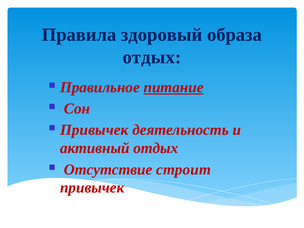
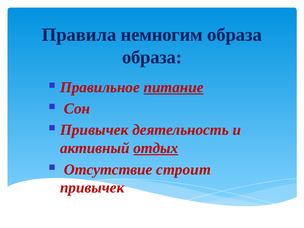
здоровый: здоровый -> немногим (162, 35)
отдых: отдых -> образа (152, 57)
отдых underline: none -> present (156, 148)
